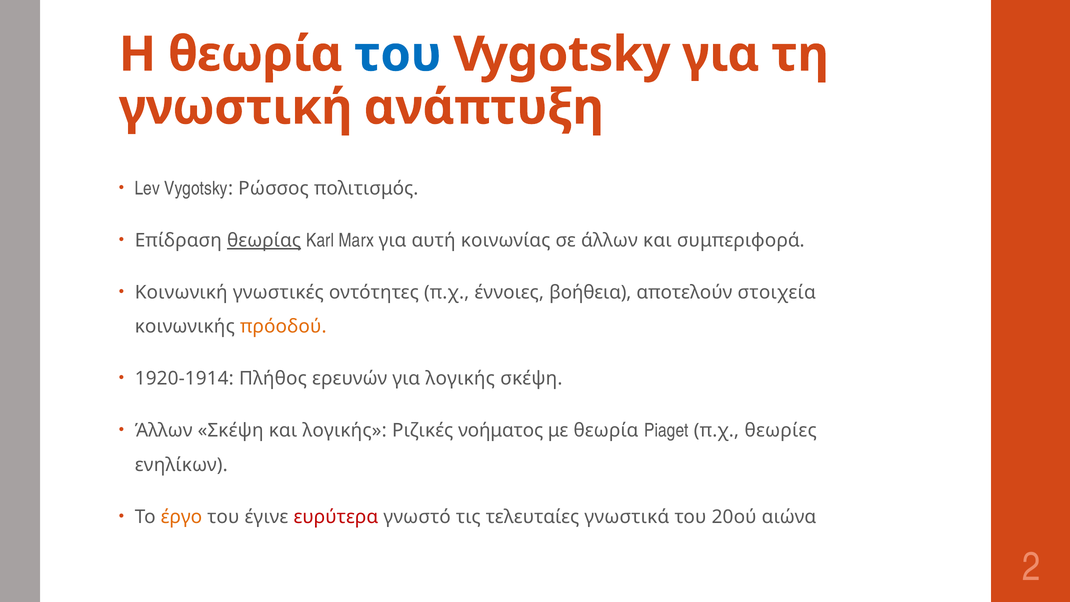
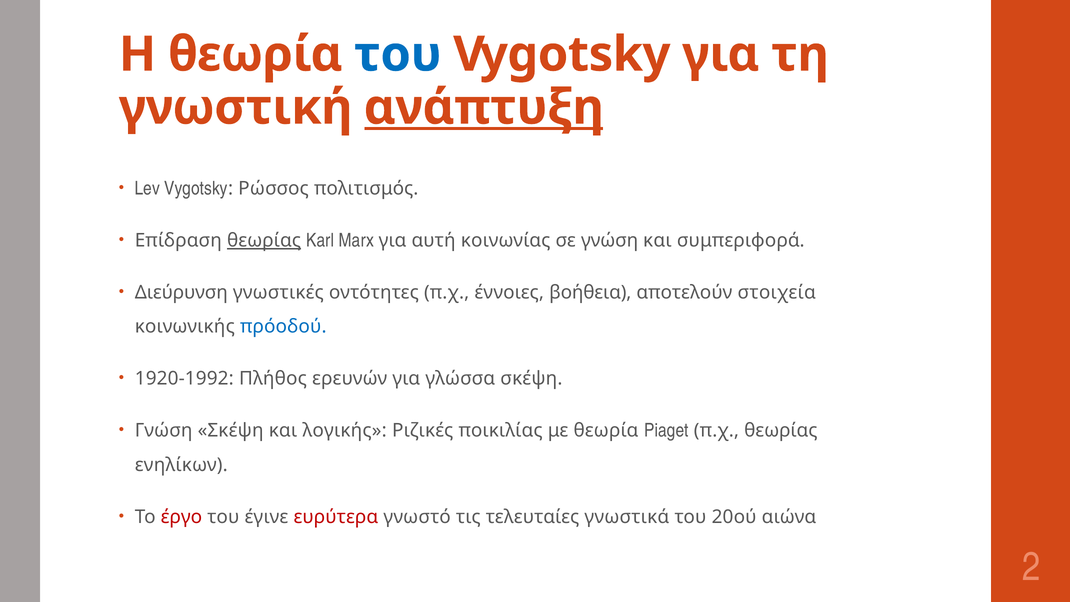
ανάπτυξη underline: none -> present (484, 108)
σε άλλων: άλλων -> γνώση (610, 241)
Κοινωνική: Κοινωνική -> Διεύρυνση (181, 293)
πρόοδού colour: orange -> blue (283, 327)
1920-1914: 1920-1914 -> 1920-1992 (184, 379)
για λογικής: λογικής -> γλώσσα (460, 379)
Άλλων: Άλλων -> Γνώση (164, 431)
νοήματος: νοήματος -> ποικιλίας (501, 431)
π.χ θεωρίες: θεωρίες -> θεωρίας (781, 431)
έργο colour: orange -> red (181, 517)
